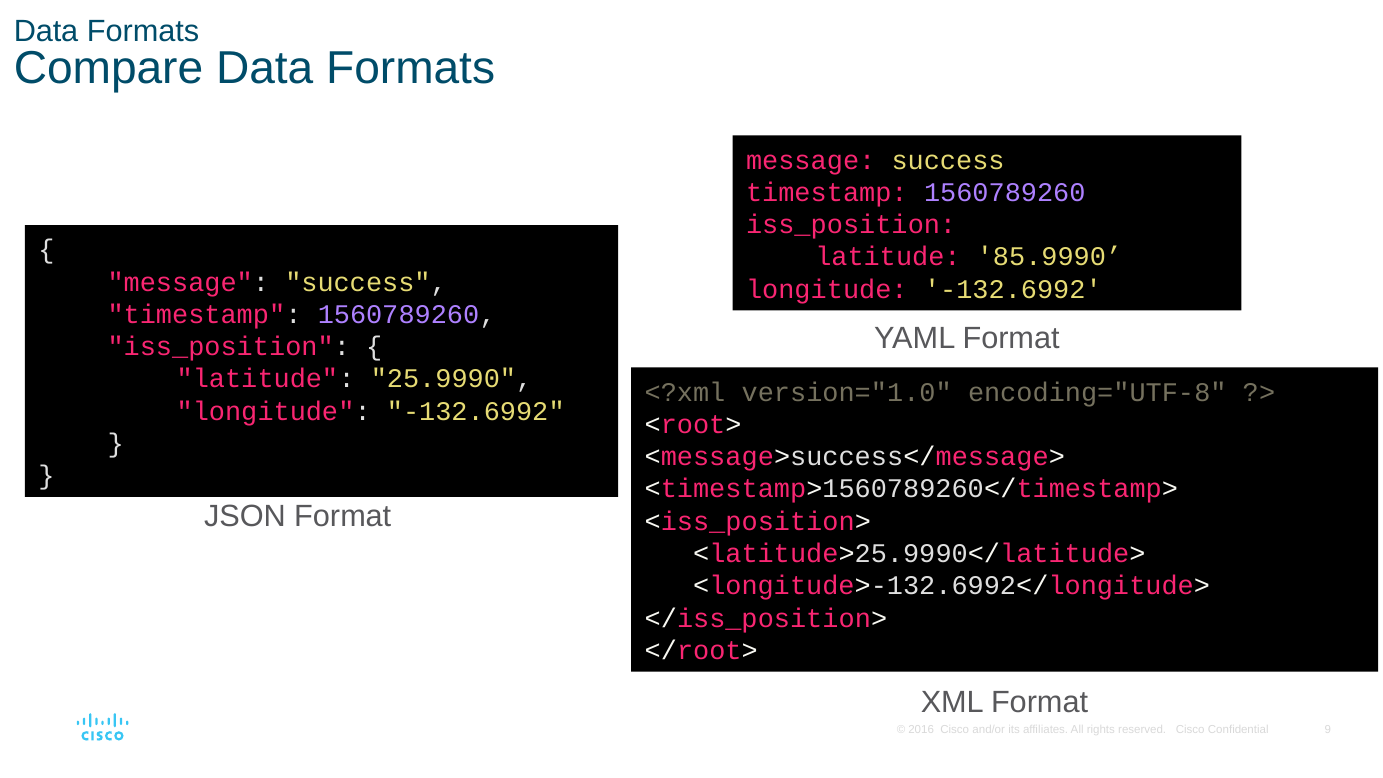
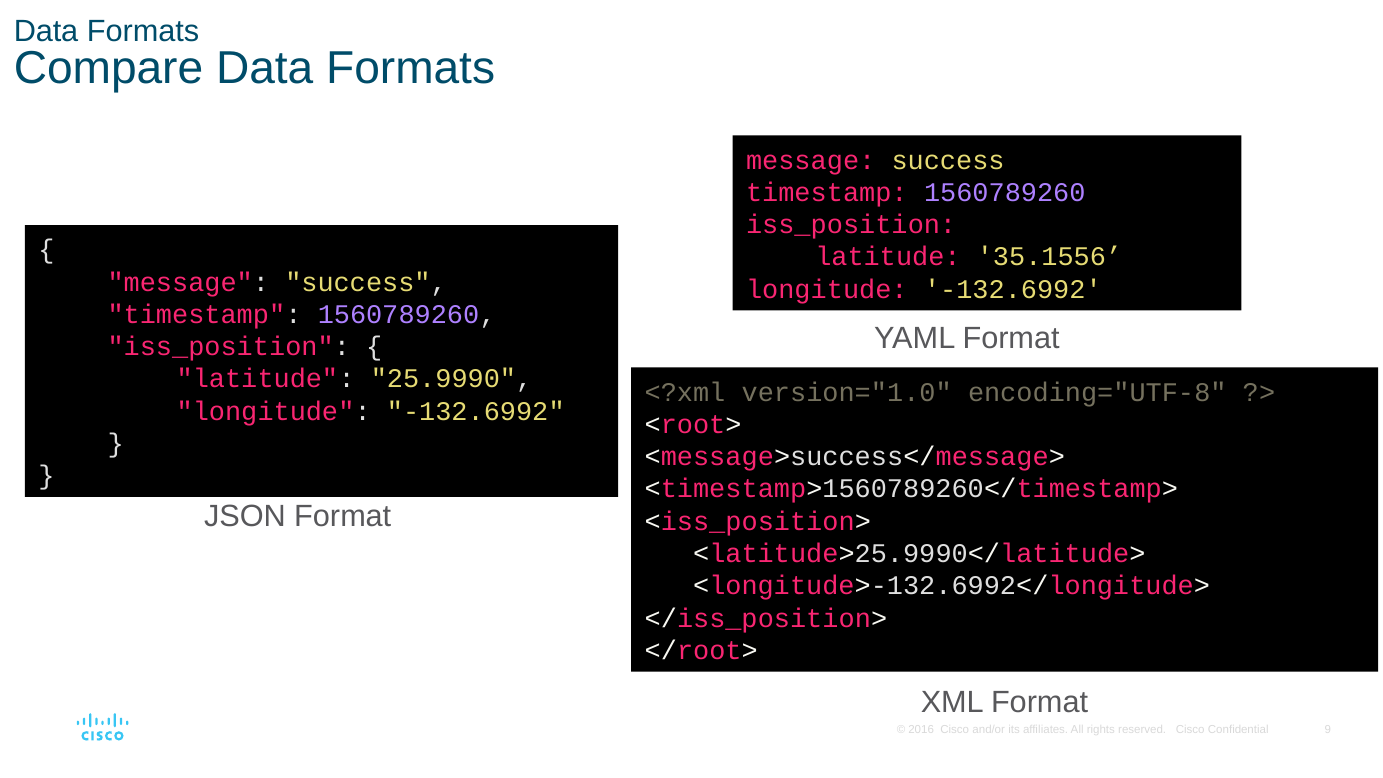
85.9990: 85.9990 -> 35.1556 (1049, 257)
